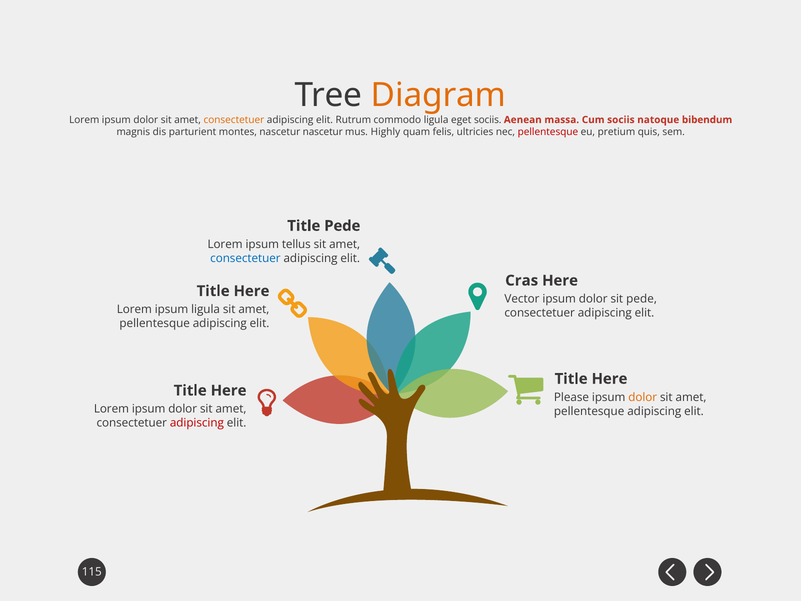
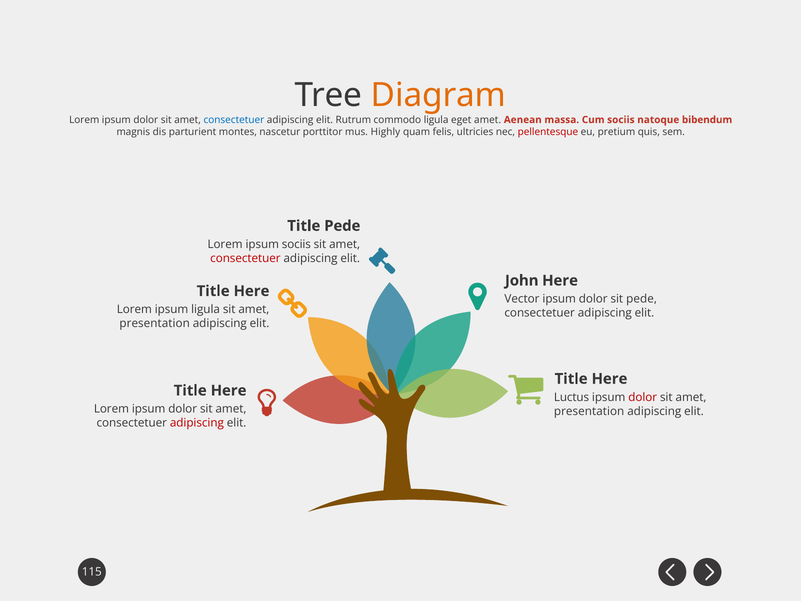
consectetuer colour: orange -> blue (234, 120)
eget sociis: sociis -> amet (488, 120)
nascetur nascetur: nascetur -> porttitor (323, 132)
ipsum tellus: tellus -> sociis (296, 244)
consectetuer colour: blue -> red (245, 258)
Cras: Cras -> John (522, 280)
pellentesque: pellentesque -> presentation (155, 323)
Please: Please -> Luctus (572, 397)
dolor colour: orange -> red (643, 397)
pellentesque: pellentesque -> presentation (589, 411)
